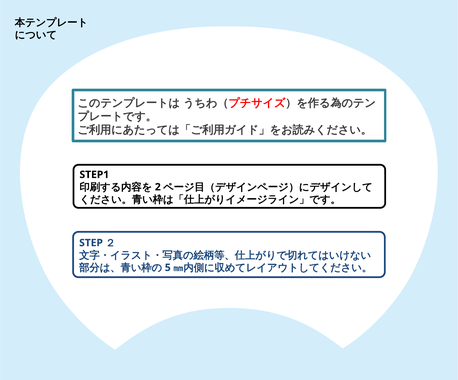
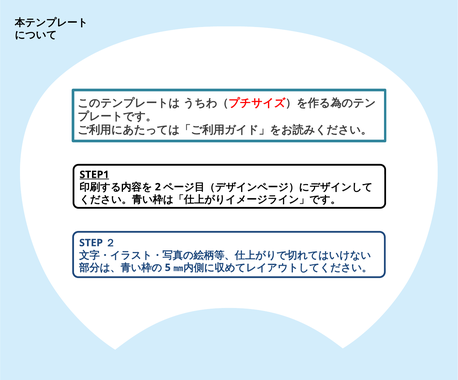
STEP1 underline: none -> present (94, 175)
